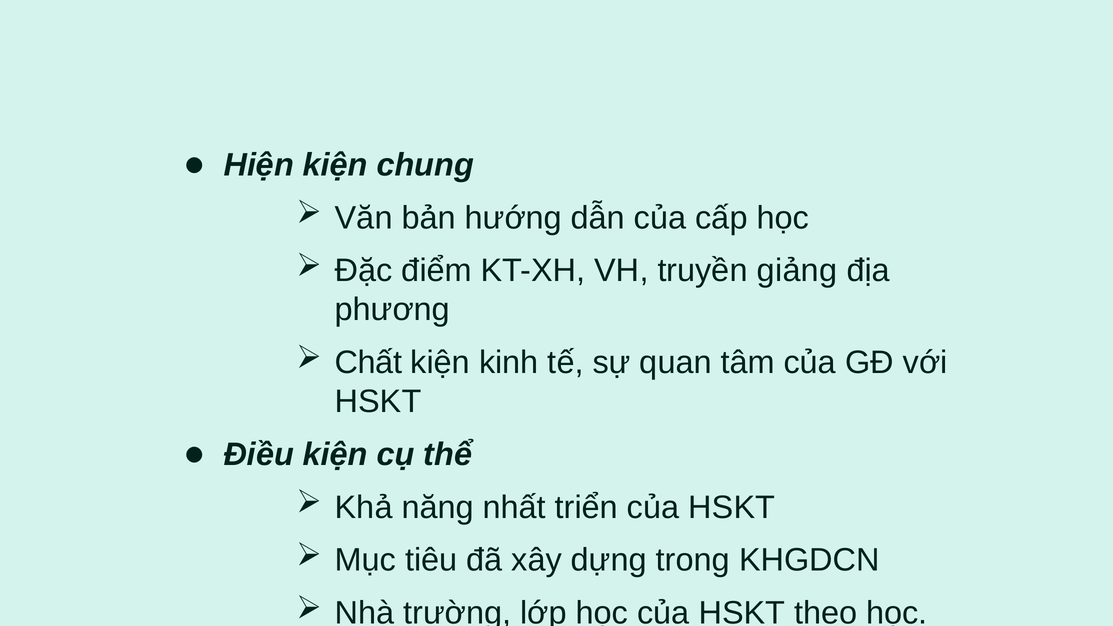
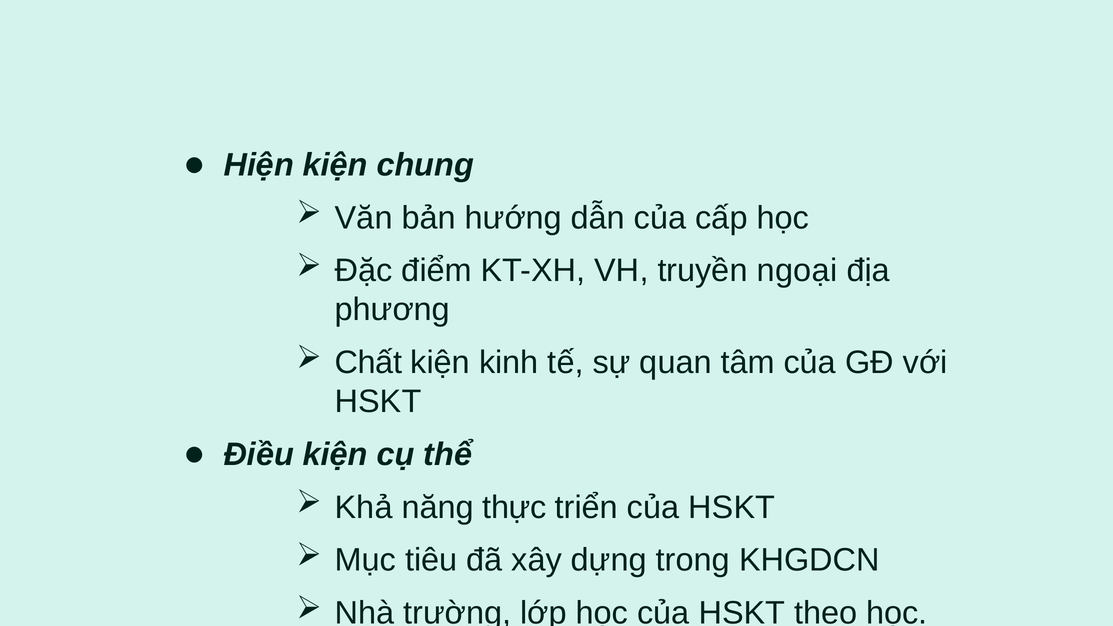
giảng: giảng -> ngoại (797, 271)
nhất: nhất -> thực (514, 507)
